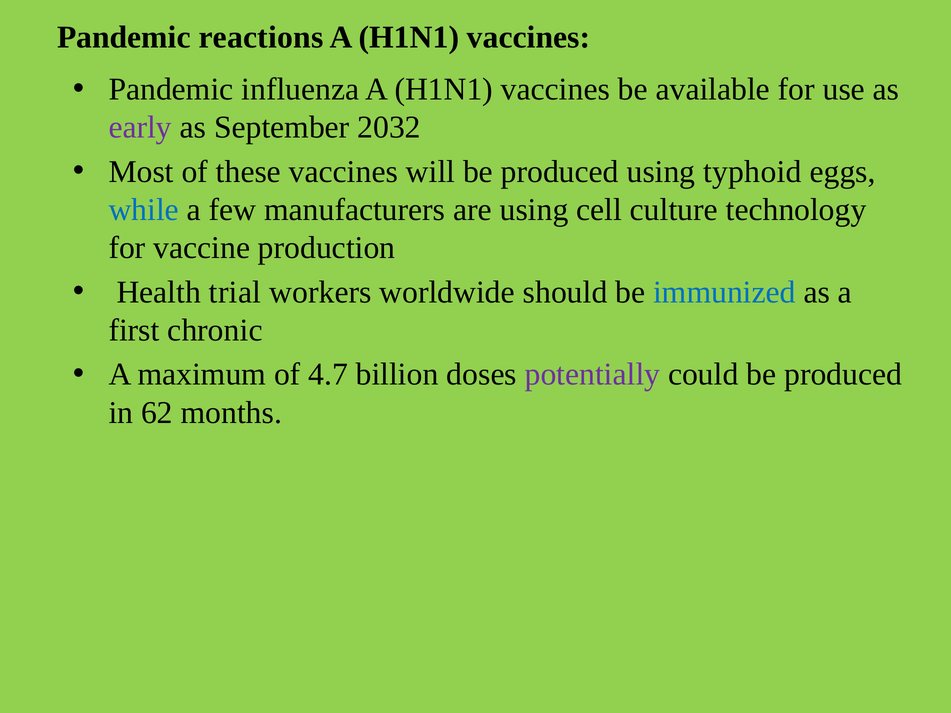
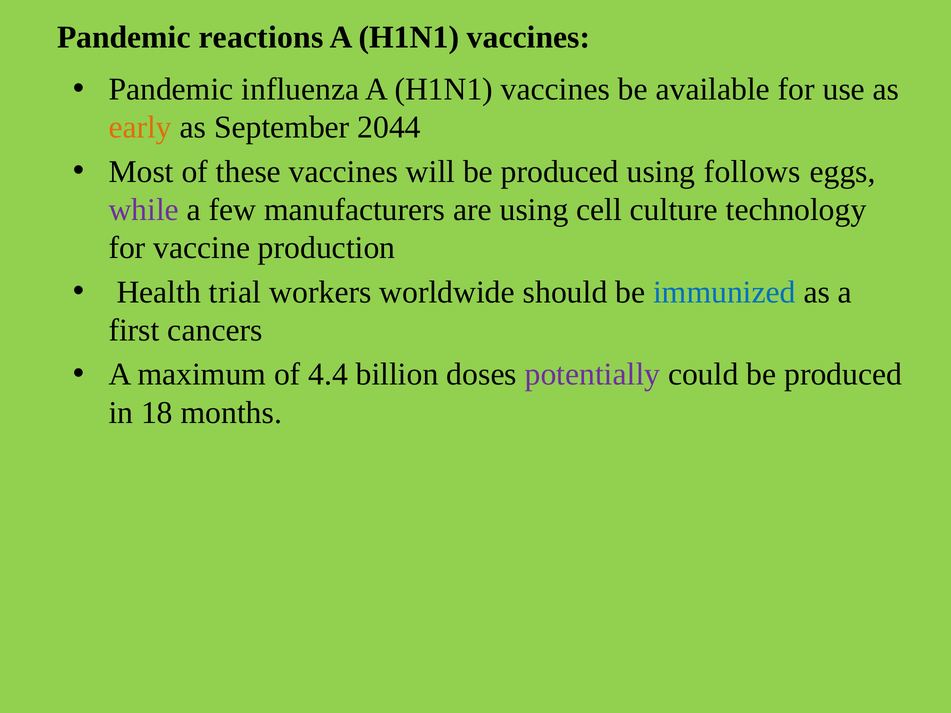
early colour: purple -> orange (140, 127)
2032: 2032 -> 2044 (389, 127)
typhoid: typhoid -> follows (752, 172)
while colour: blue -> purple (144, 210)
chronic: chronic -> cancers (215, 330)
4.7: 4.7 -> 4.4 (328, 375)
62: 62 -> 18 (157, 413)
